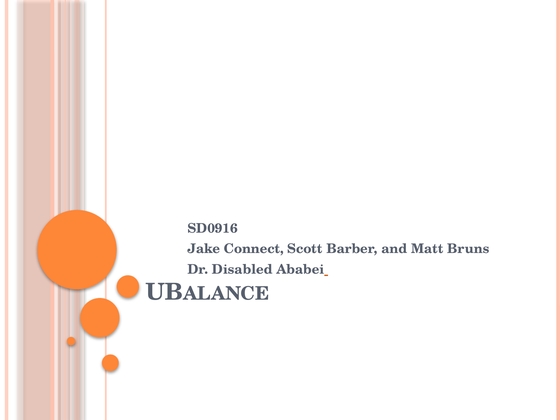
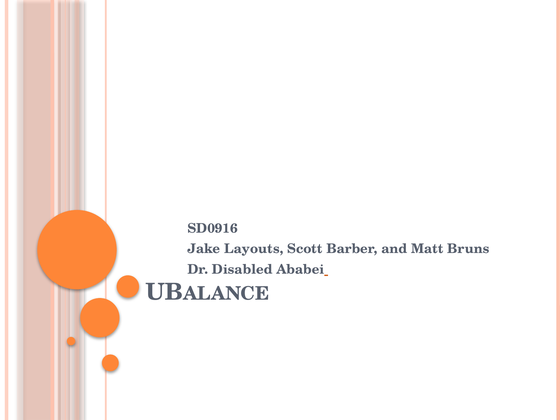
Connect: Connect -> Layouts (254, 249)
